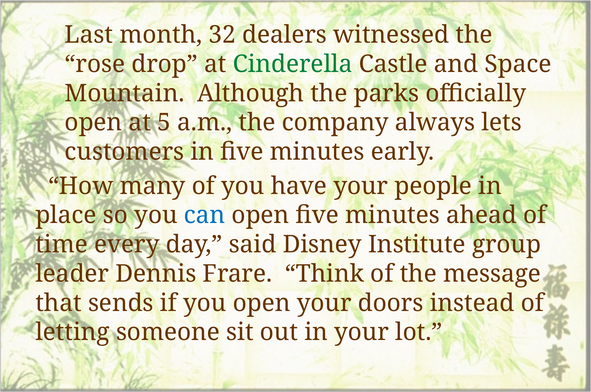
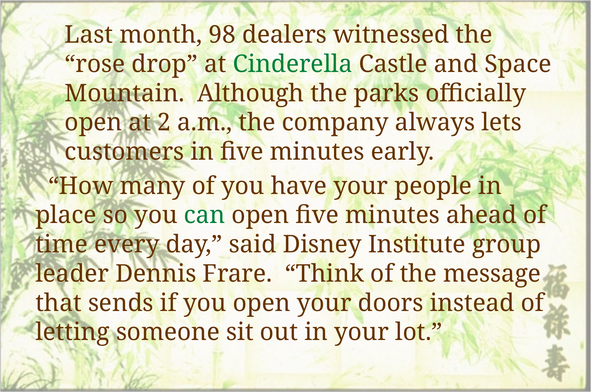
32: 32 -> 98 (222, 35)
5: 5 -> 2 (164, 123)
can colour: blue -> green (205, 215)
